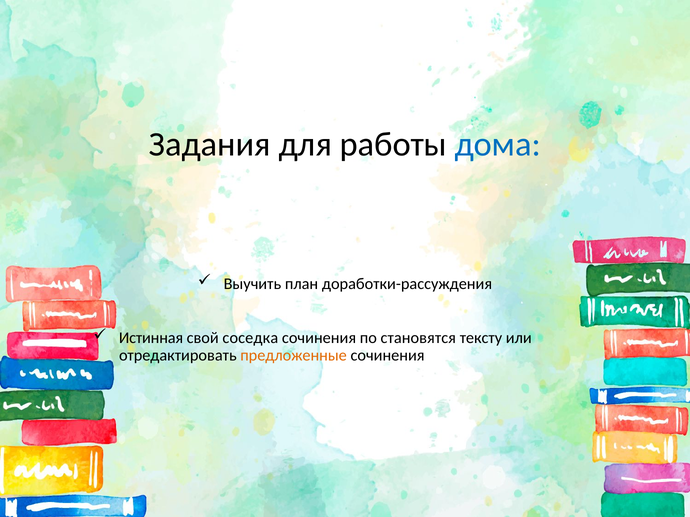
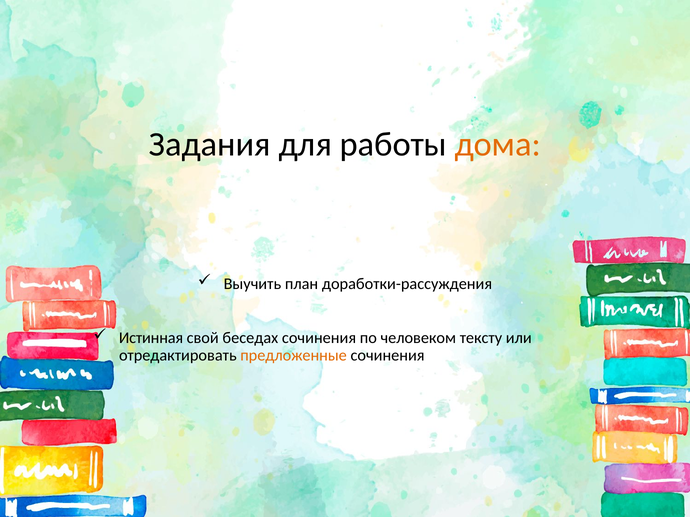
дома colour: blue -> orange (498, 144)
соседка: соседка -> беседах (250, 338)
становятся: становятся -> человеком (418, 338)
